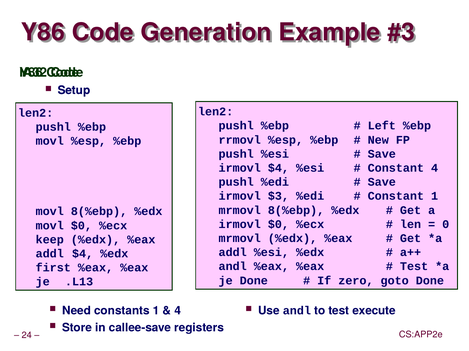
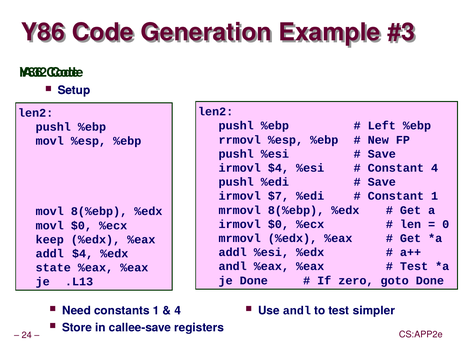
$3: $3 -> $7 (278, 196)
first: first -> state (53, 268)
execute: execute -> simpler (374, 311)
